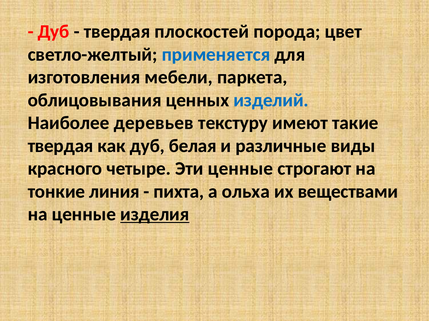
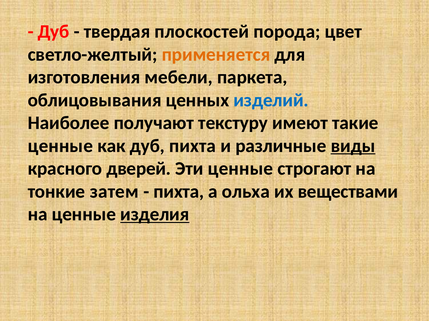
применяется colour: blue -> orange (216, 55)
деревьев: деревьев -> получают (154, 123)
твердая: твердая -> ценные (60, 146)
дуб белая: белая -> пихта (193, 146)
виды underline: none -> present (353, 146)
четыре: четыре -> дверей (139, 169)
линия: линия -> затем (114, 192)
